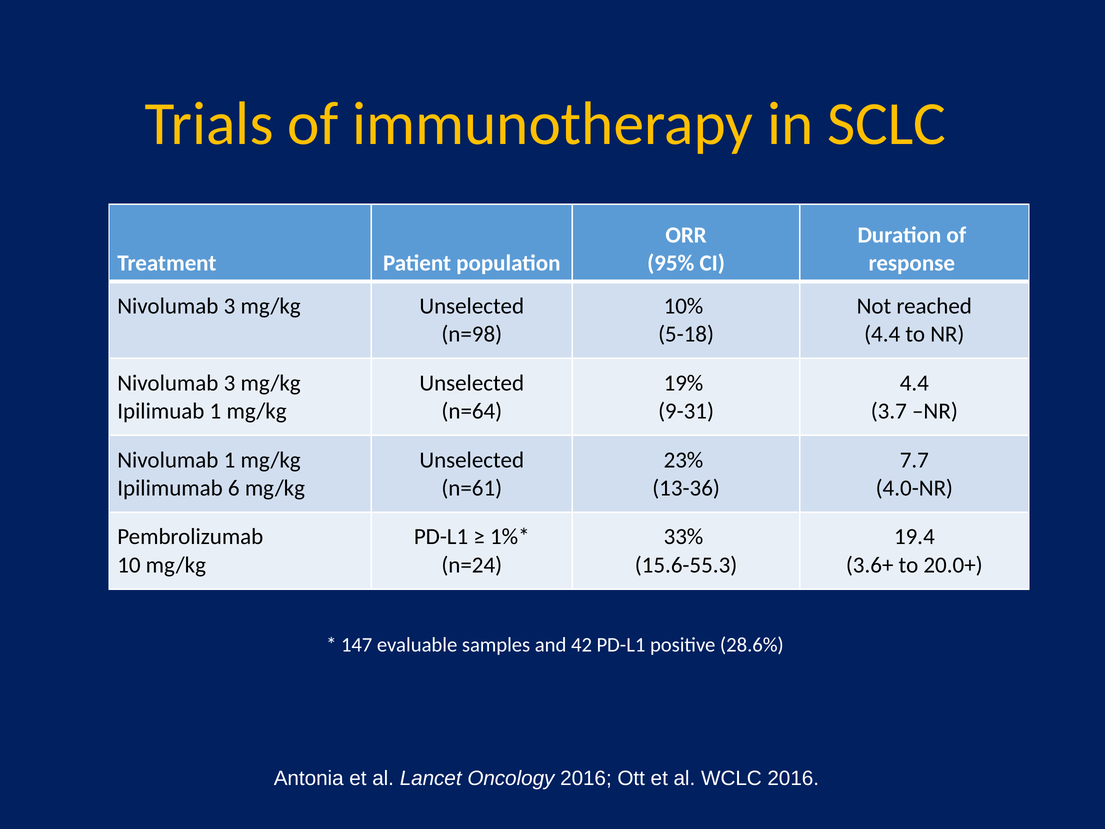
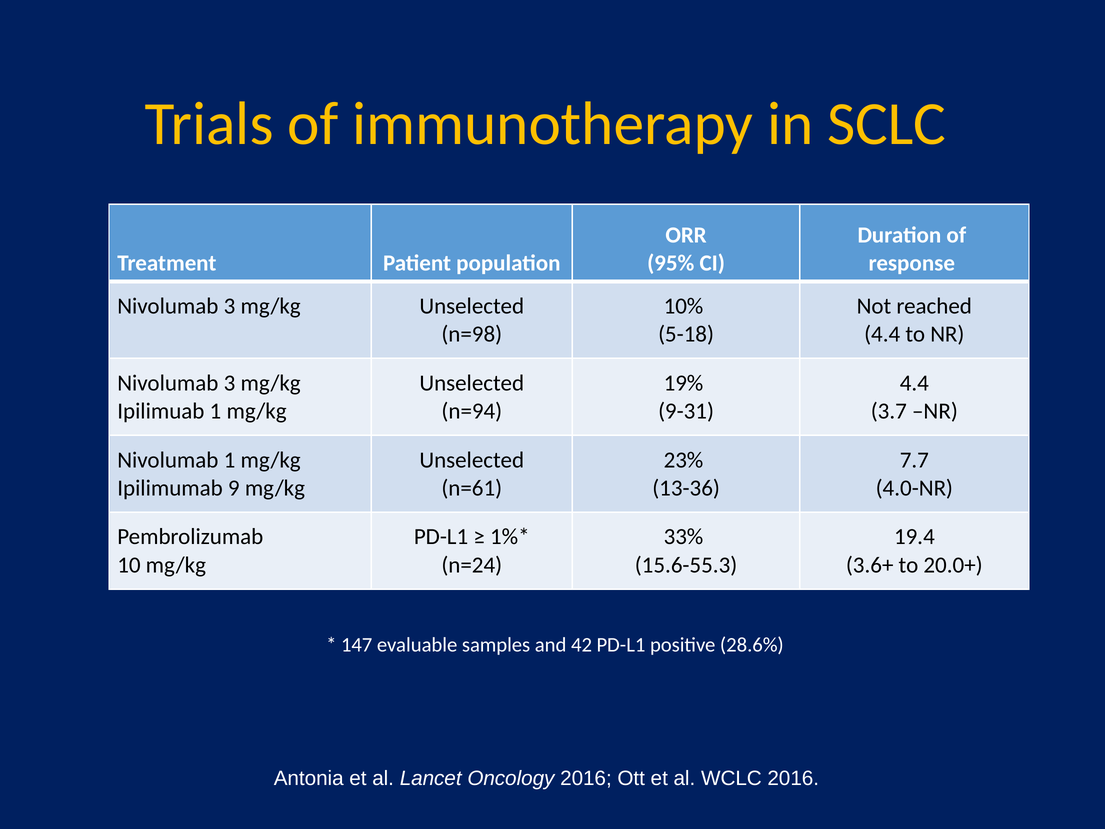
n=64: n=64 -> n=94 (472, 411)
6: 6 -> 9 (234, 488)
